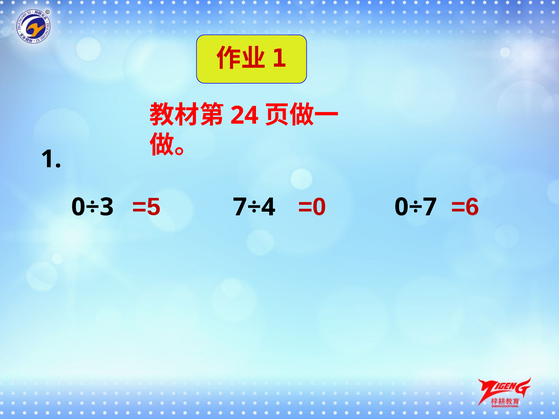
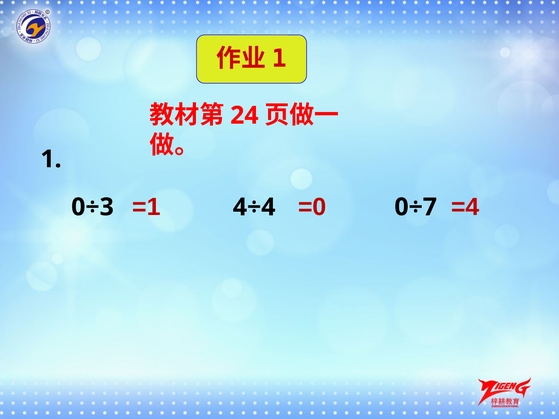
=5: =5 -> =1 (146, 207)
=6: =6 -> =4 (465, 207)
7÷4: 7÷4 -> 4÷4 (254, 207)
